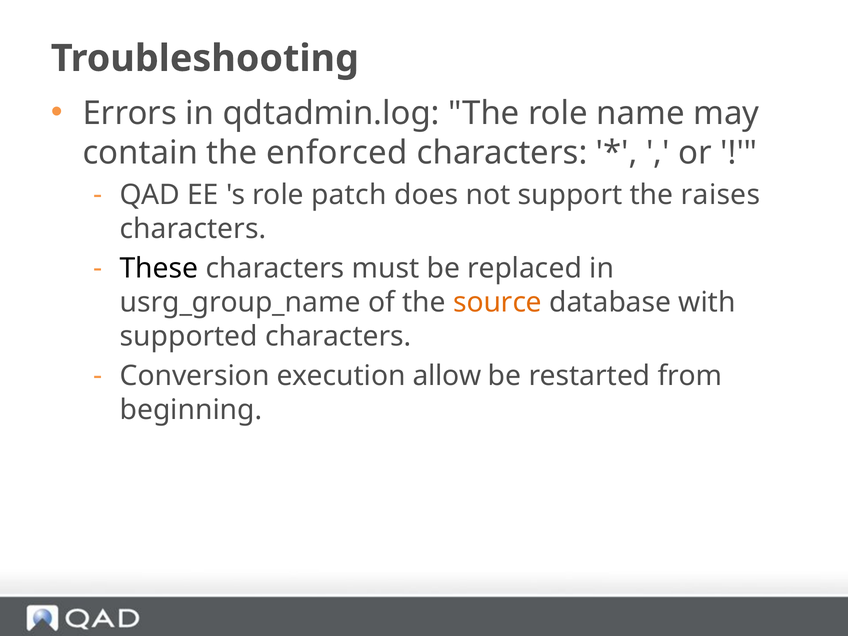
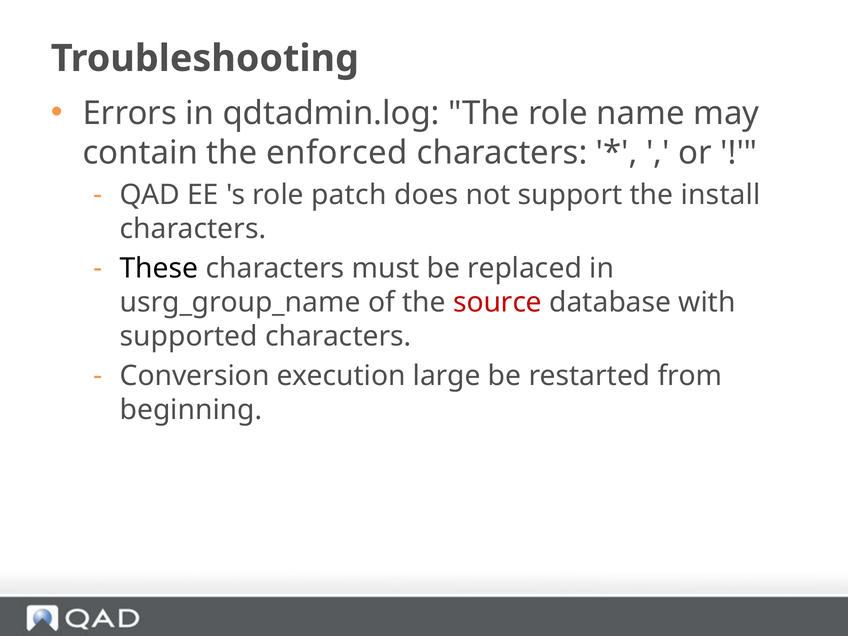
raises: raises -> install (721, 195)
source colour: orange -> red (498, 302)
allow: allow -> large (447, 376)
